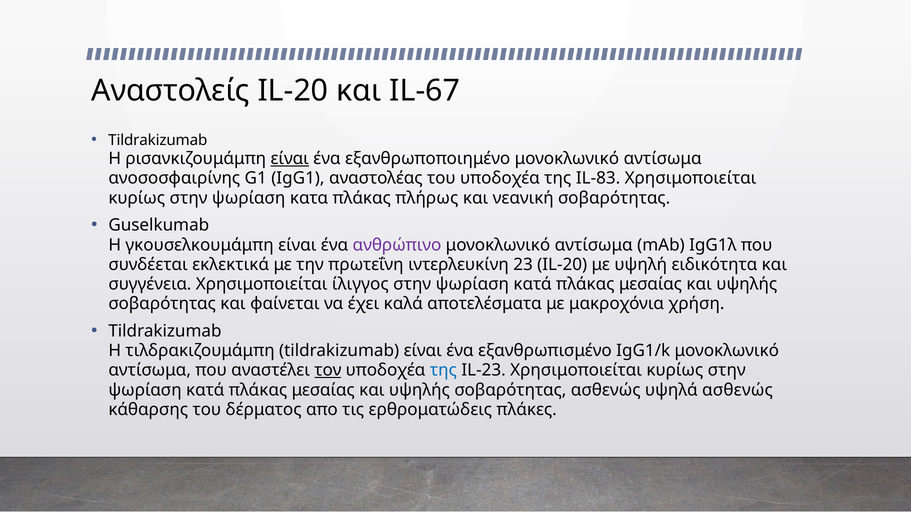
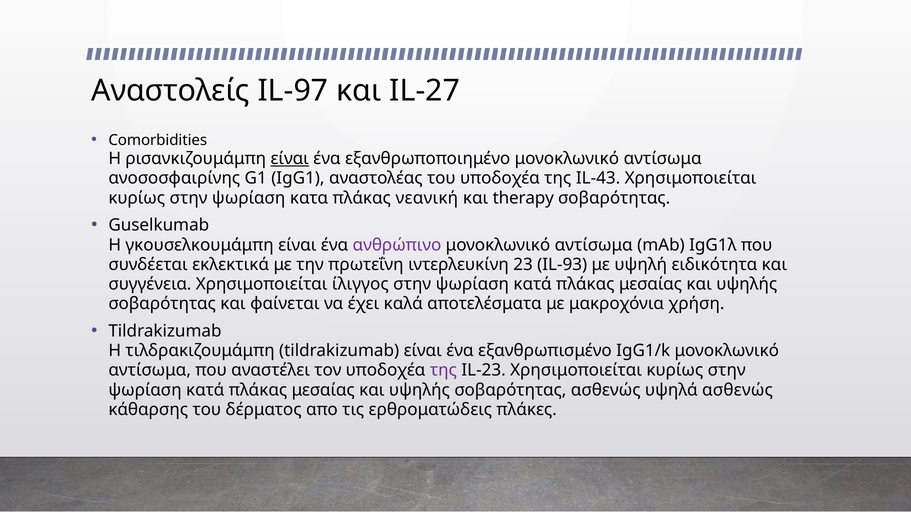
Αναστολείς IL-20: IL-20 -> IL-97 (293, 91)
IL-67: IL-67 -> IL-27 (425, 91)
Tildrakizumab: Tildrakizumab -> Comorbidities (158, 140)
IL-83: IL-83 -> IL-43 (598, 179)
πλήρως: πλήρως -> νεανική (427, 198)
νεανική: νεανική -> therapy (523, 198)
23 IL-20: IL-20 -> IL-93 (562, 265)
τον underline: present -> none (328, 371)
της colour: blue -> purple (443, 371)
